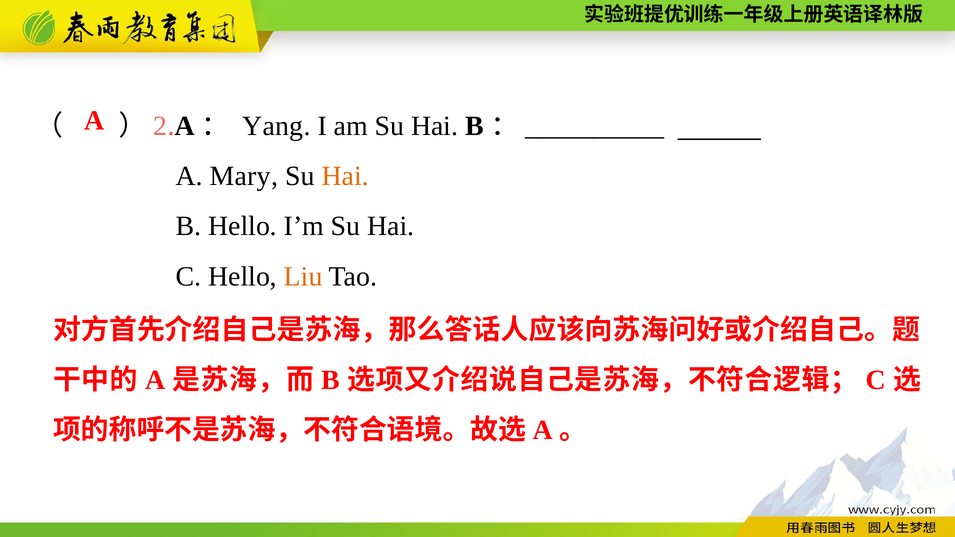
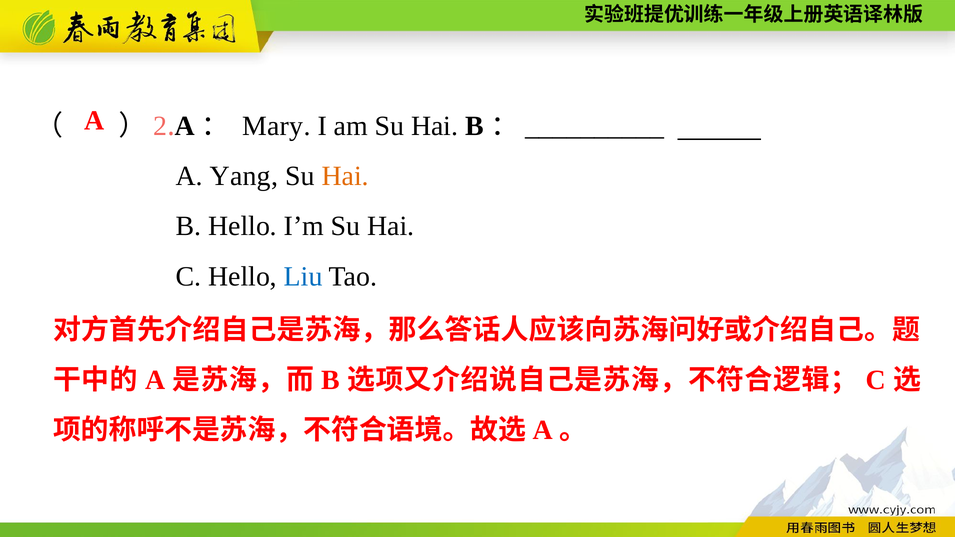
Yang: Yang -> Mary (276, 126)
Mary: Mary -> Yang (244, 176)
Liu colour: orange -> blue (303, 277)
